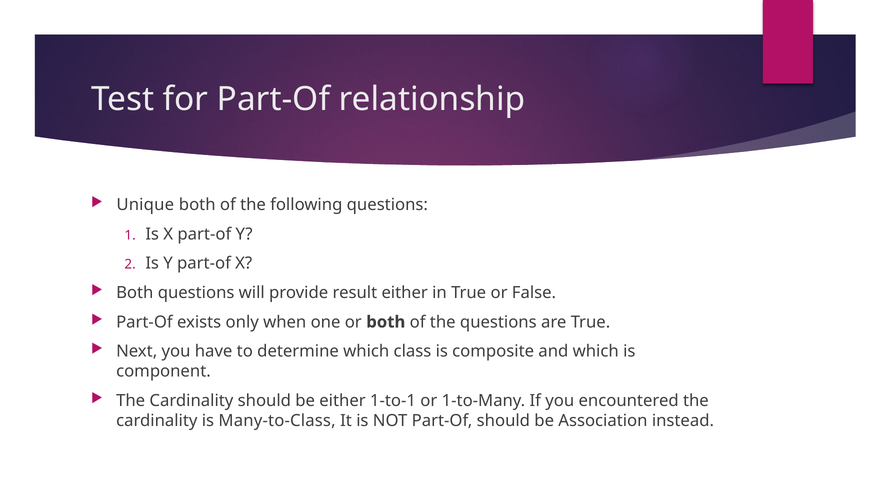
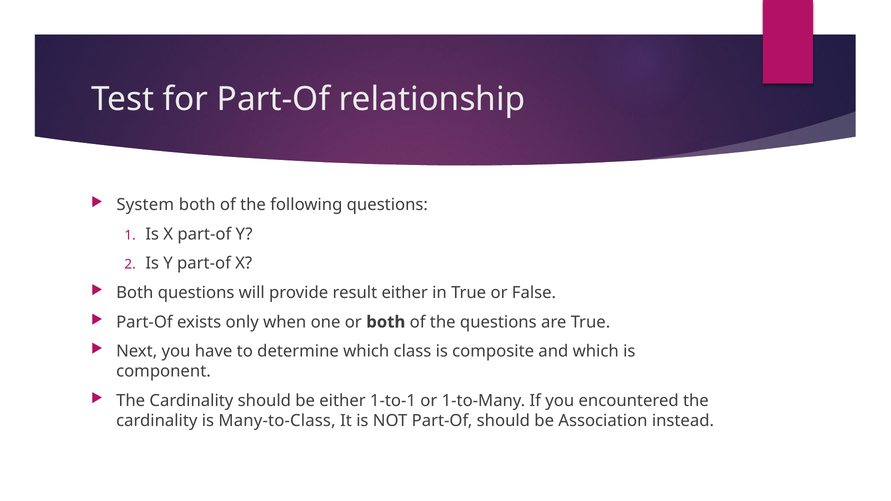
Unique: Unique -> System (145, 205)
